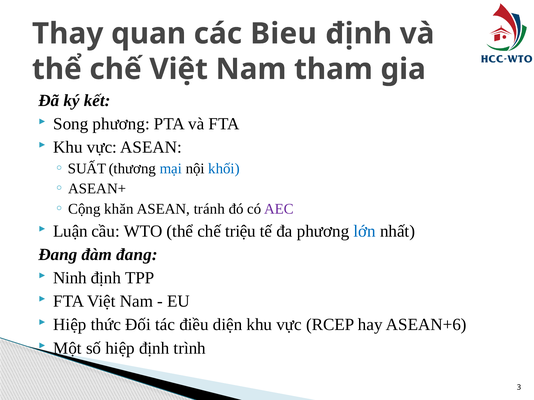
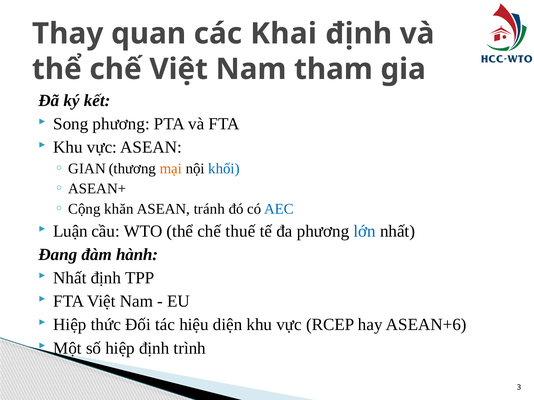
Bieu: Bieu -> Khai (284, 34)
SUẤT: SUẤT -> GIAN (87, 169)
mại colour: blue -> orange (171, 169)
AEC colour: purple -> blue (279, 209)
triệu: triệu -> thuế (240, 231)
đàm đang: đang -> hành (137, 255)
Ninh: Ninh -> Nhất (70, 278)
điều: điều -> hiệu (194, 325)
